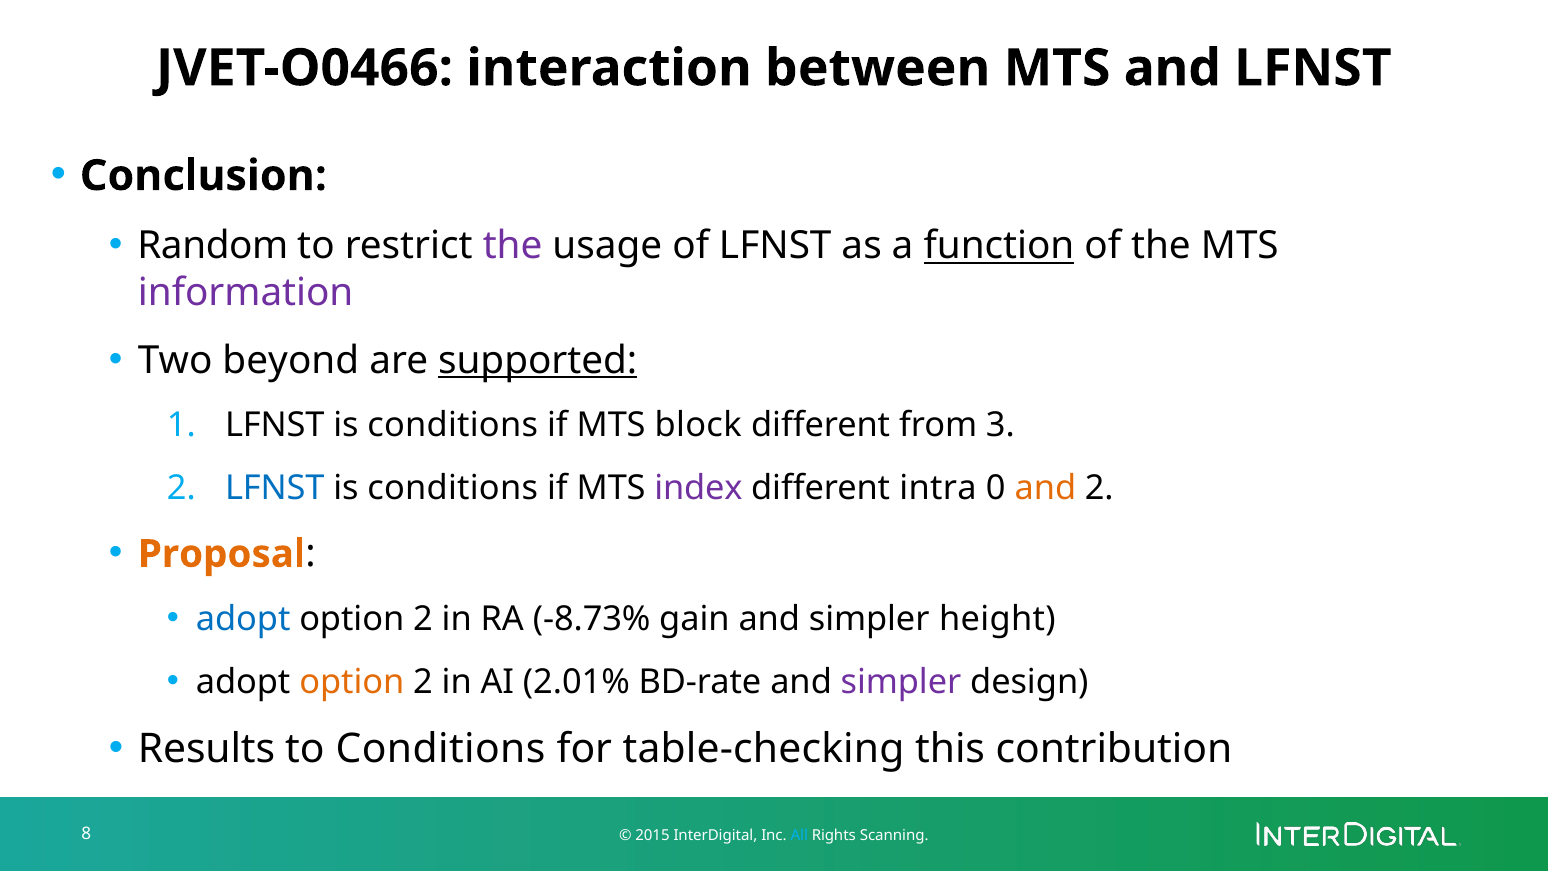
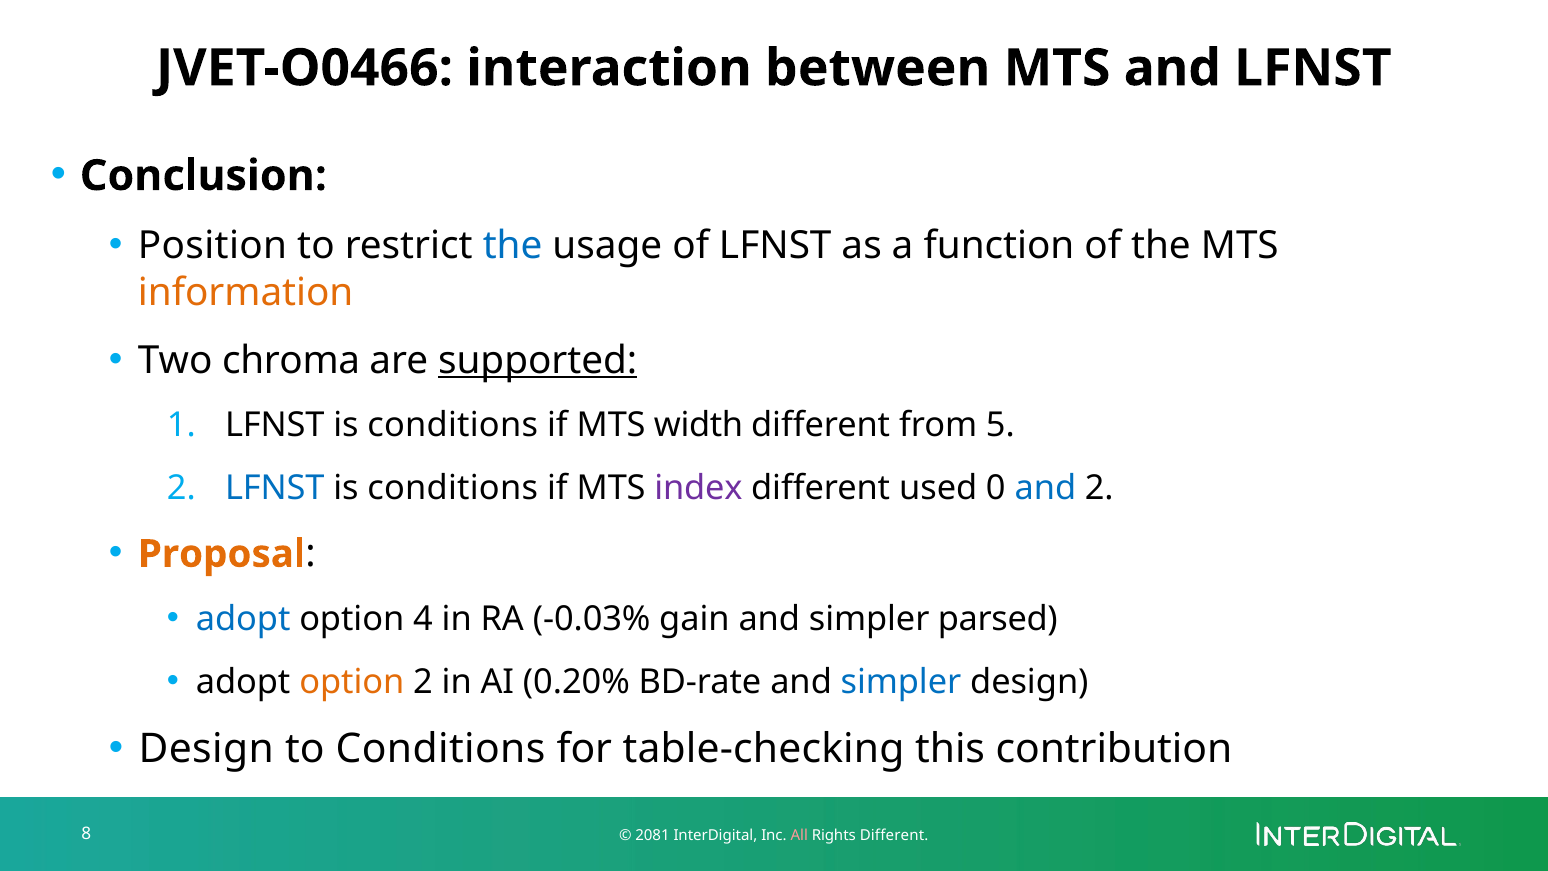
Random: Random -> Position (212, 246)
the colour: purple -> blue (513, 246)
function underline: present -> none (999, 246)
information colour: purple -> orange (246, 293)
beyond: beyond -> chroma (291, 360)
block: block -> width (699, 426)
3: 3 -> 5 (1000, 426)
intra: intra -> used (938, 488)
and colour: orange -> blue (1045, 488)
2: 2 -> 4 (423, 619)
-8.73%: -8.73% -> -0.03% (592, 619)
height: height -> parsed (998, 619)
2.01%: 2.01% -> 0.20% (576, 682)
simpler colour: purple -> blue (901, 682)
Results: Results -> Design (206, 749)
2015: 2015 -> 2081 (653, 835)
All colour: light blue -> pink (799, 835)
Rights Scanning: Scanning -> Different (894, 835)
